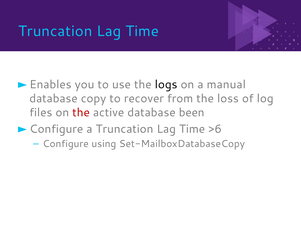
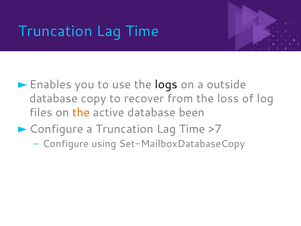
manual: manual -> outside (226, 84)
the colour: red -> orange (81, 112)
>6: >6 -> >7 (215, 129)
